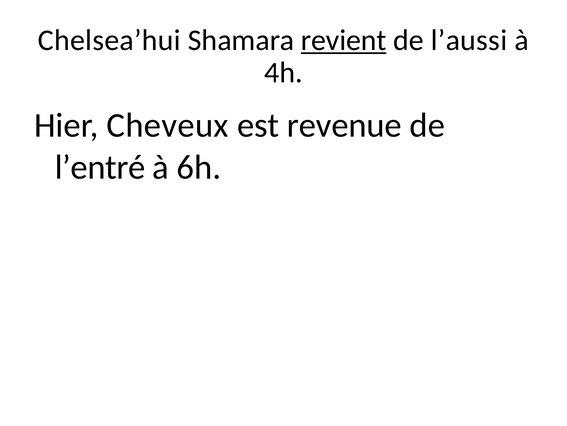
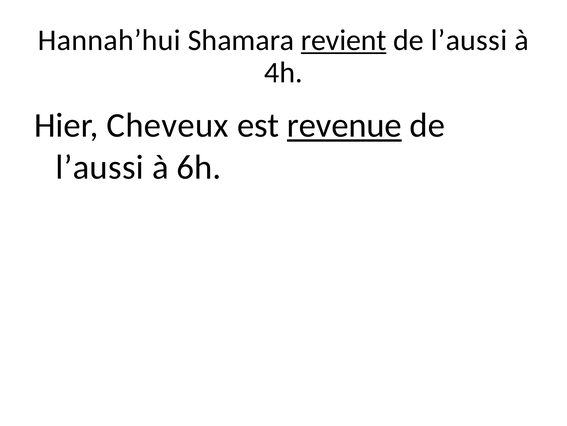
Chelsea’hui: Chelsea’hui -> Hannah’hui (109, 40)
revenue underline: none -> present (344, 125)
l’entré: l’entré -> l’aussi (100, 167)
